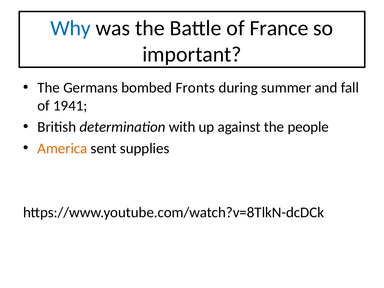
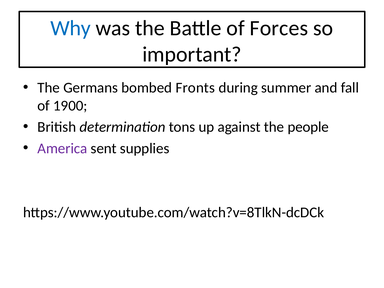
France: France -> Forces (279, 28)
1941: 1941 -> 1900 (70, 106)
with: with -> tons (182, 127)
America colour: orange -> purple (62, 148)
